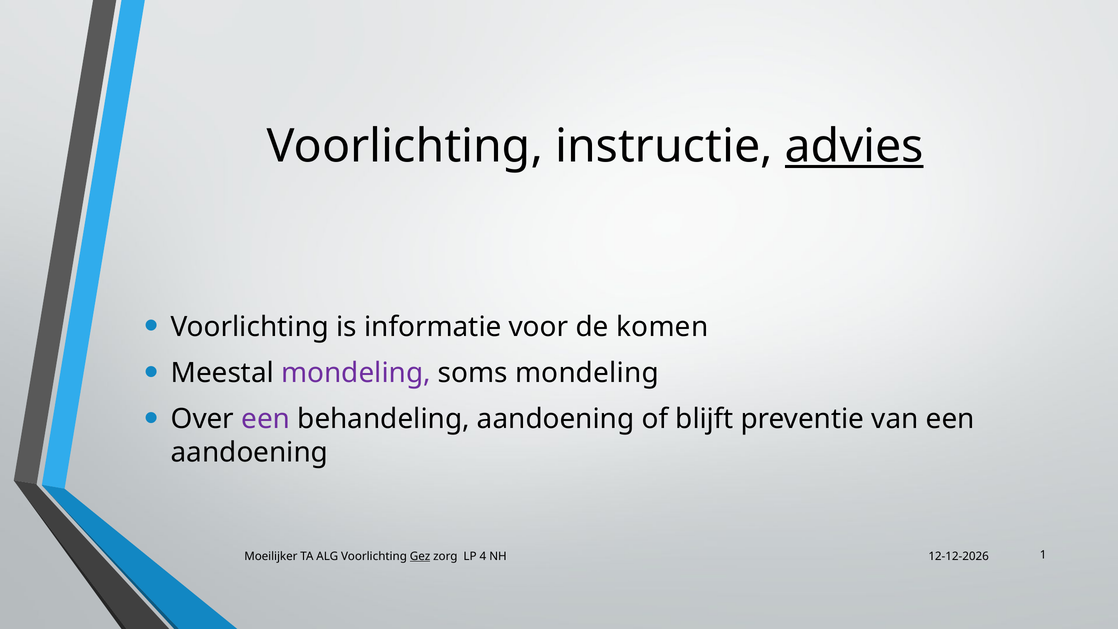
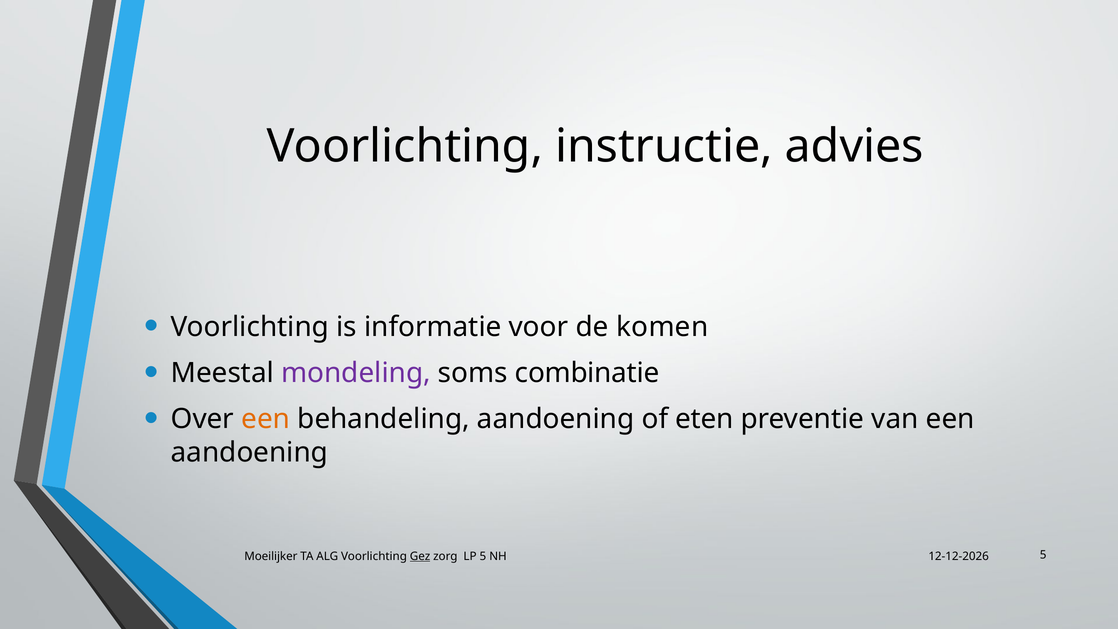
advies underline: present -> none (854, 146)
soms mondeling: mondeling -> combinatie (587, 373)
een colour: purple -> orange (266, 419)
blijft: blijft -> eten (704, 419)
LP 4: 4 -> 5 (483, 556)
NH 1: 1 -> 5 (1043, 555)
